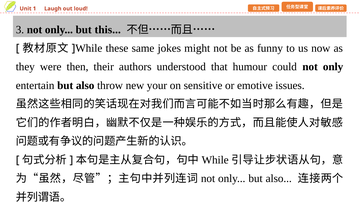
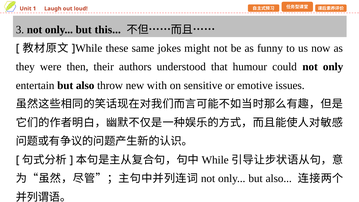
your: your -> with (157, 85)
